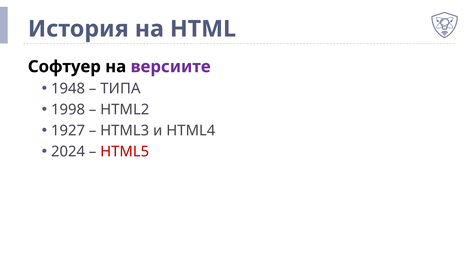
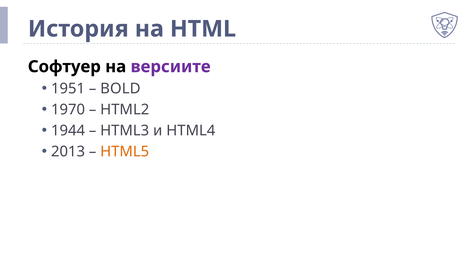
1948: 1948 -> 1951 (68, 89)
ТИПА: ТИПА -> BOLD (120, 89)
1998: 1998 -> 1970 (68, 110)
1927: 1927 -> 1944 (68, 131)
2024: 2024 -> 2013 (68, 152)
HTML5 colour: red -> orange (125, 152)
